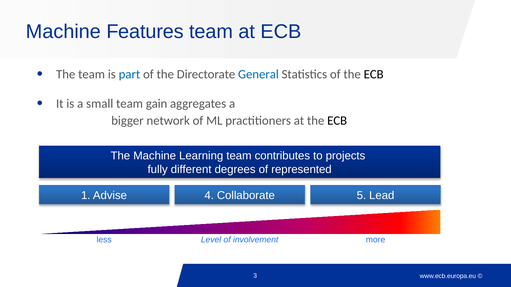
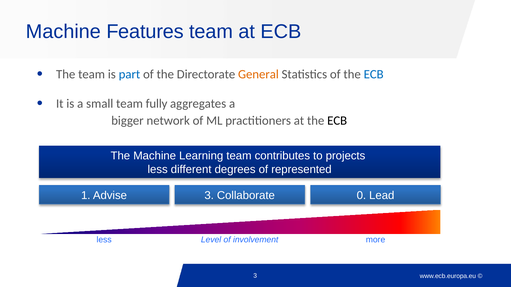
General colour: blue -> orange (258, 75)
ECB colour: black -> blue (374, 75)
gain: gain -> fully (157, 104)
fully: fully -> less (158, 170)
Advise 4: 4 -> 3 (209, 196)
5: 5 -> 0 (361, 196)
